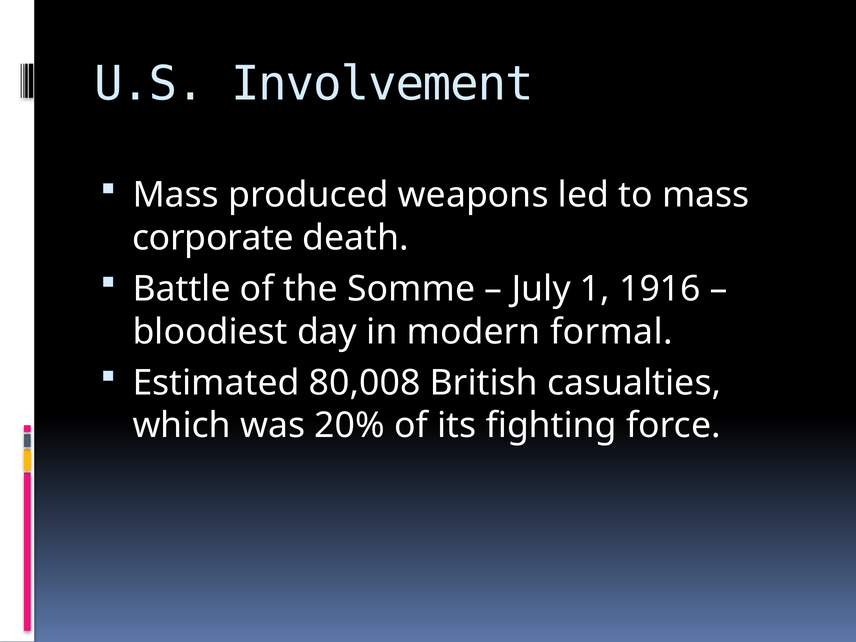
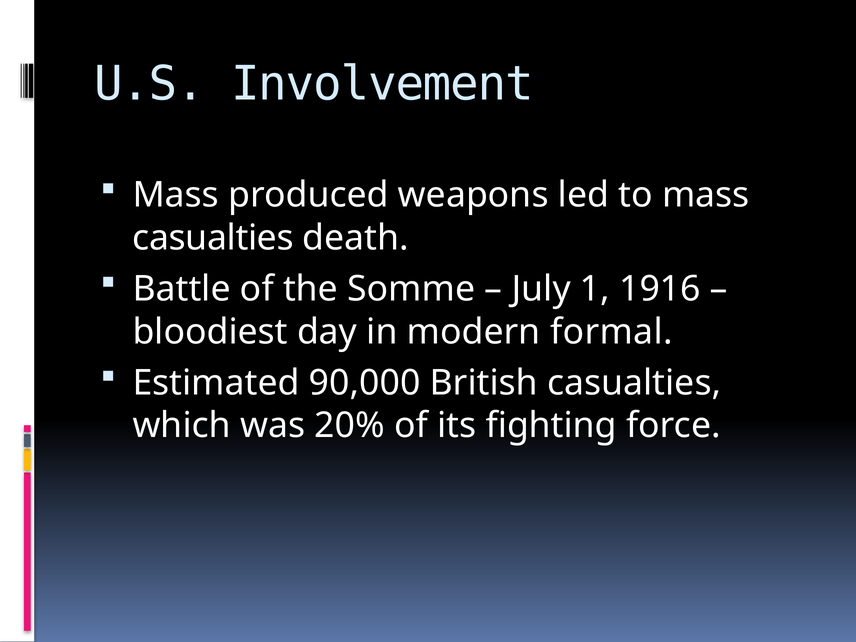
corporate: corporate -> casualties (213, 238)
80,008: 80,008 -> 90,000 (365, 383)
